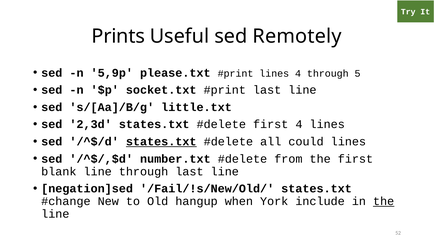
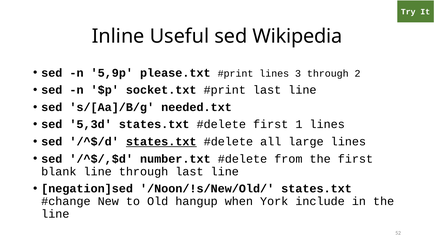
Prints: Prints -> Inline (118, 36)
Remotely: Remotely -> Wikipedia (297, 36)
lines 4: 4 -> 3 (298, 73)
5: 5 -> 2 (358, 73)
little.txt: little.txt -> needed.txt (197, 107)
2,3d: 2,3d -> 5,3d (91, 125)
first 4: 4 -> 1 (299, 125)
could: could -> large (306, 142)
/Fail/!s/New/Old/: /Fail/!s/New/Old/ -> /Noon/!s/New/Old/ (207, 189)
the underline: present -> none (384, 202)
